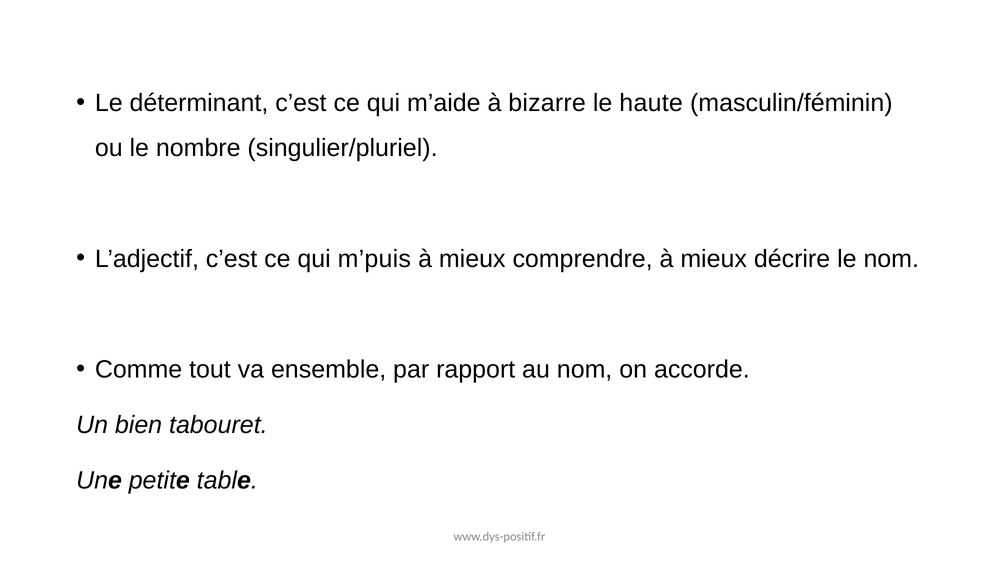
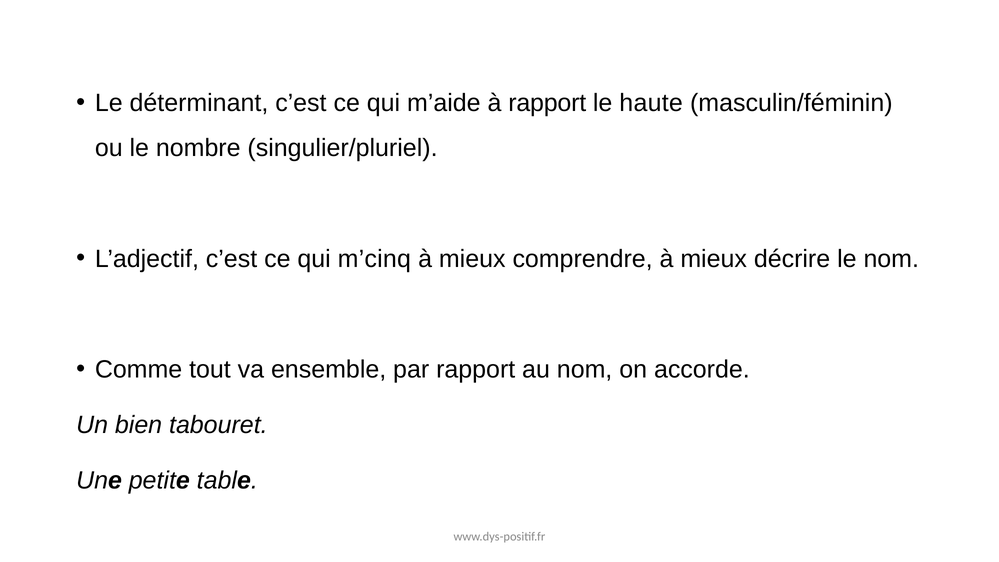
à bizarre: bizarre -> rapport (547, 103)
m’puis: m’puis -> m’cinq (374, 259)
